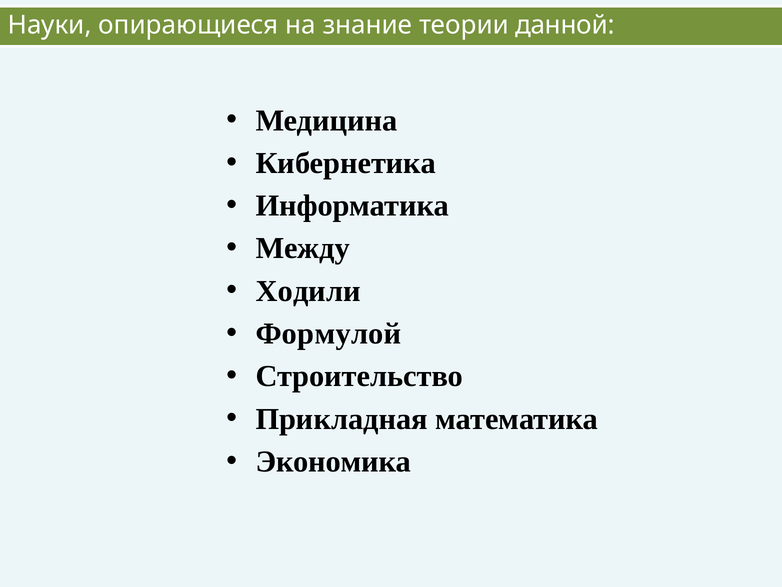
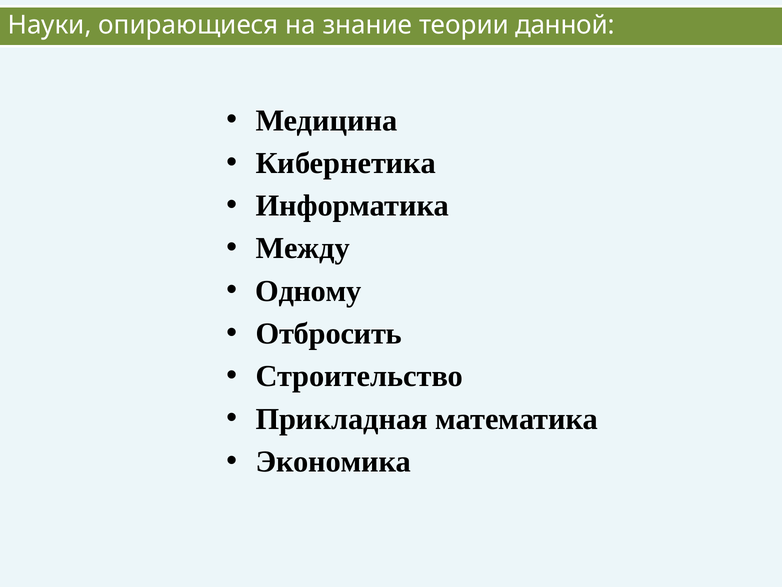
Ходили: Ходили -> Одному (308, 291)
Формулой: Формулой -> Отбросить (329, 333)
